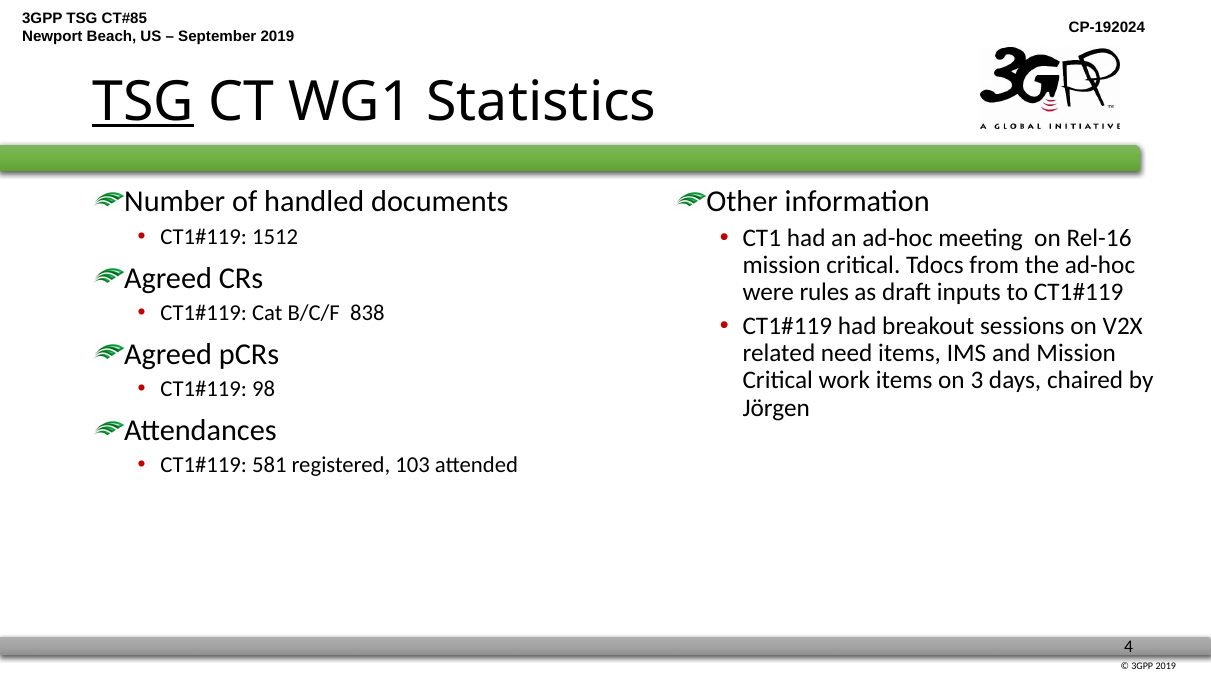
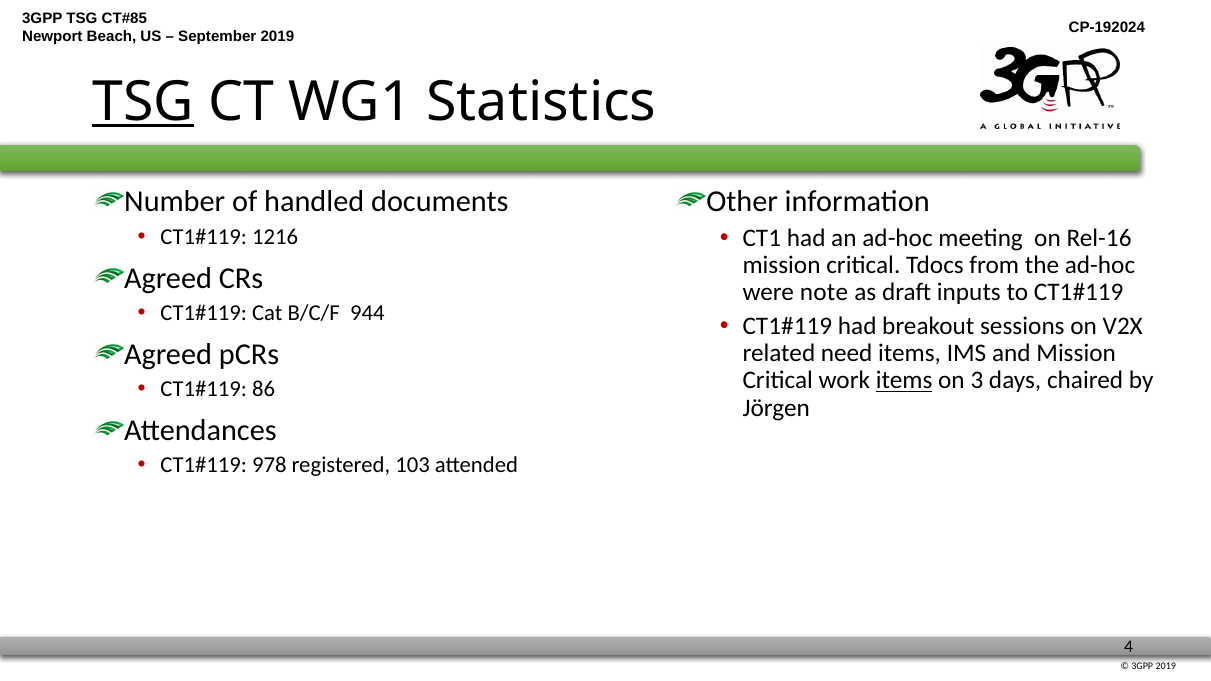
1512: 1512 -> 1216 (275, 237)
rules: rules -> note (824, 292)
838: 838 -> 944 (367, 313)
items underline: none -> present (904, 381)
98: 98 -> 86 (264, 389)
581: 581 -> 978 (269, 465)
